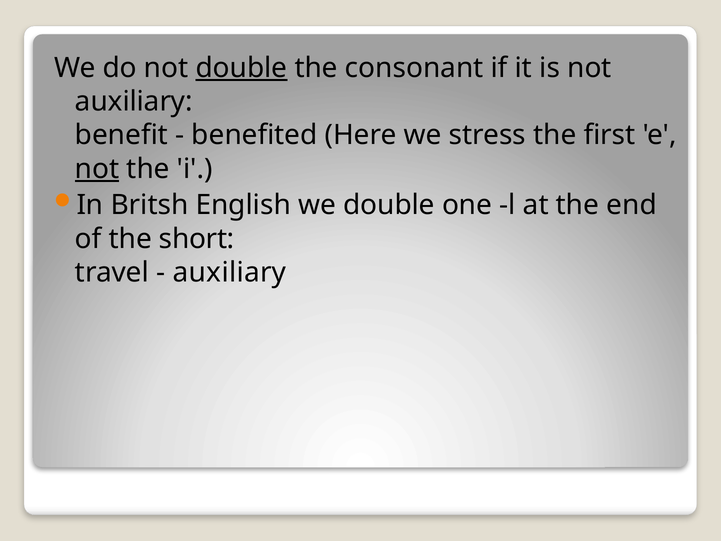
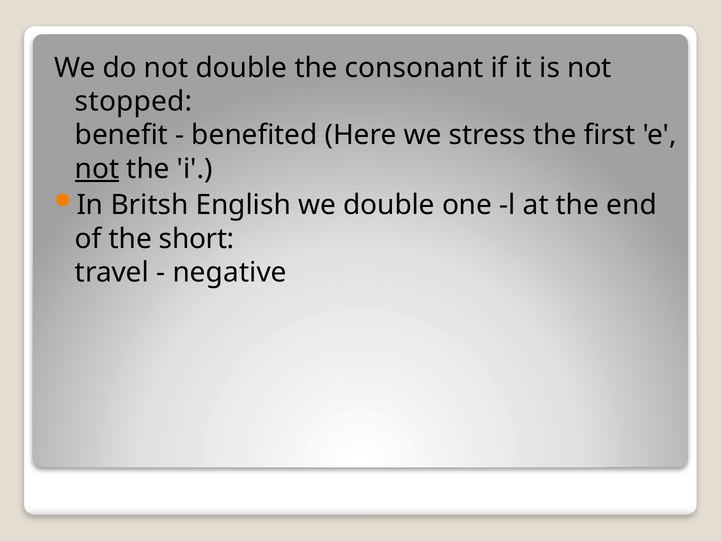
double underline: present -> none (241, 68)
auxiliary: auxiliary -> stopped (134, 101)
auxiliary: auxiliary -> negative (230, 272)
